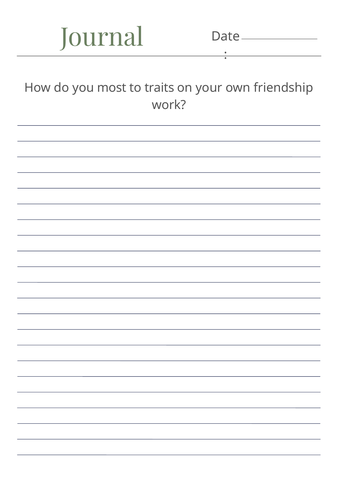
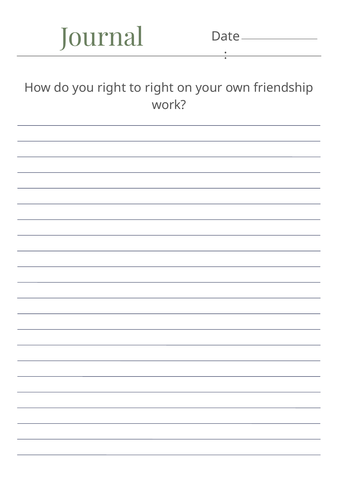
you most: most -> right (112, 88)
to traits: traits -> right (159, 88)
